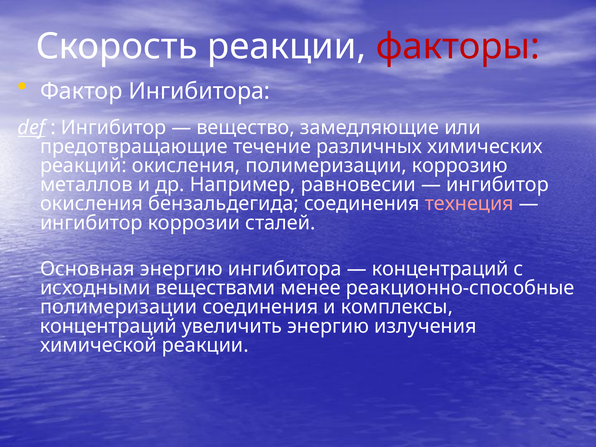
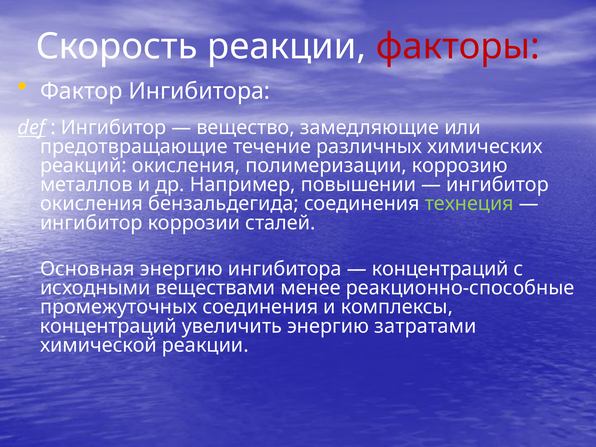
равновесии: равновесии -> повышении (358, 185)
технеция colour: pink -> light green (469, 204)
полимеризации: полимеризации -> промежуточных (119, 307)
излучения: излучения -> затратами (425, 326)
